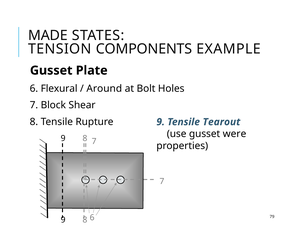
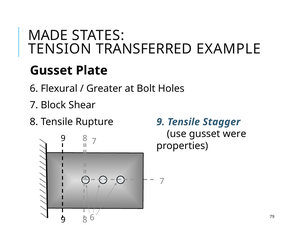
COMPONENTS: COMPONENTS -> TRANSFERRED (144, 49)
Around: Around -> Greater (104, 88)
Tearout: Tearout -> Stagger (221, 122)
